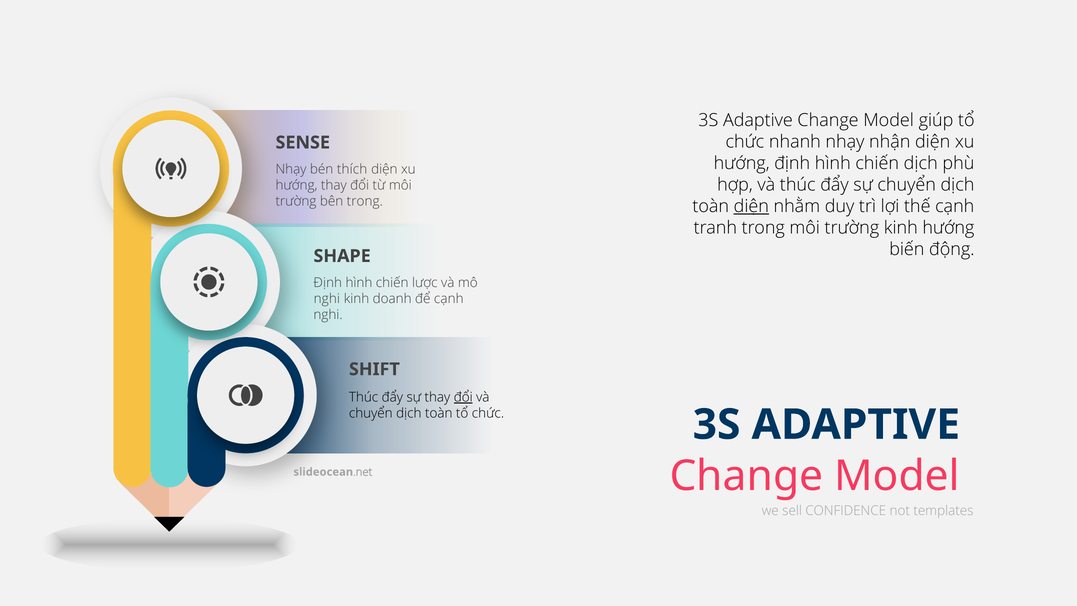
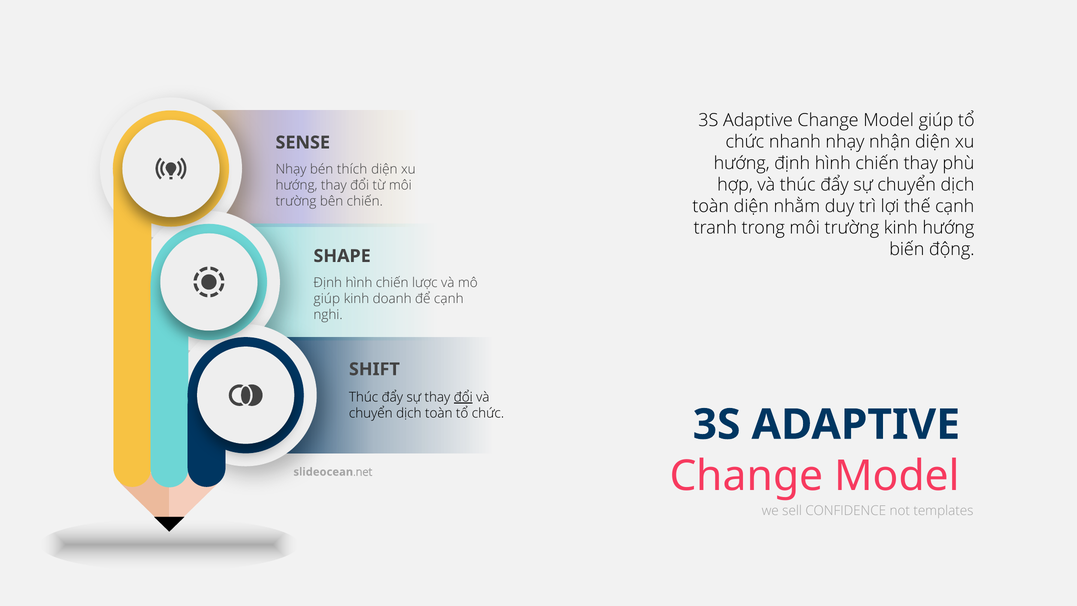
chiến dịch: dịch -> thay (921, 163)
bên trong: trong -> chiến (365, 201)
diện underline: present -> none (751, 206)
nghi: nghi -> giúp (327, 299)
